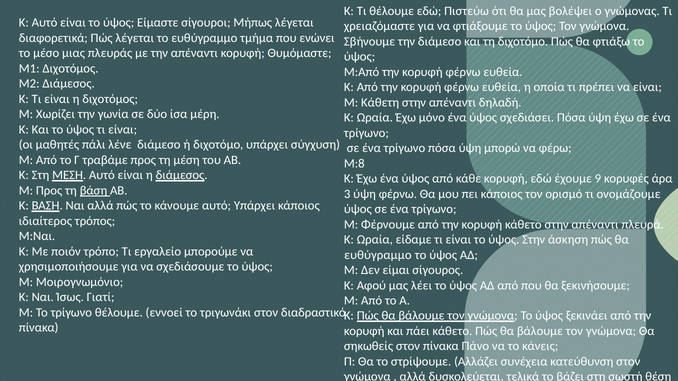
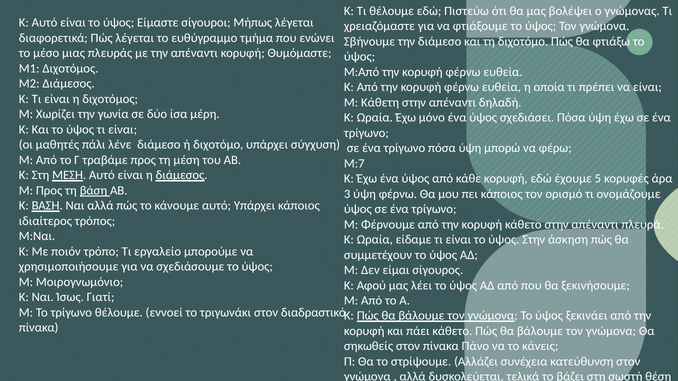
Μ:8: Μ:8 -> Μ:7 (354, 164)
9: 9 -> 5 (598, 179)
ευθύγραμμο: ευθύγραμμο -> συμμετέχουν (378, 255)
